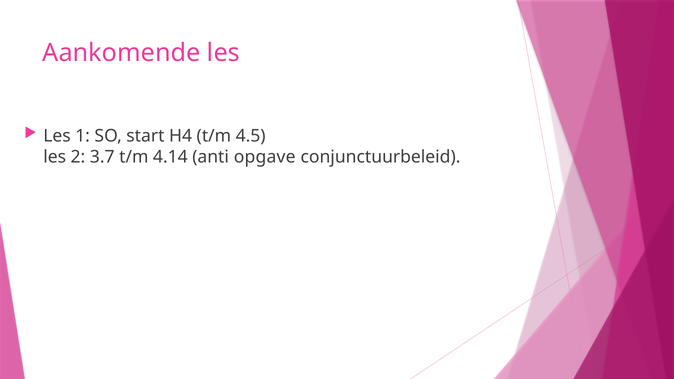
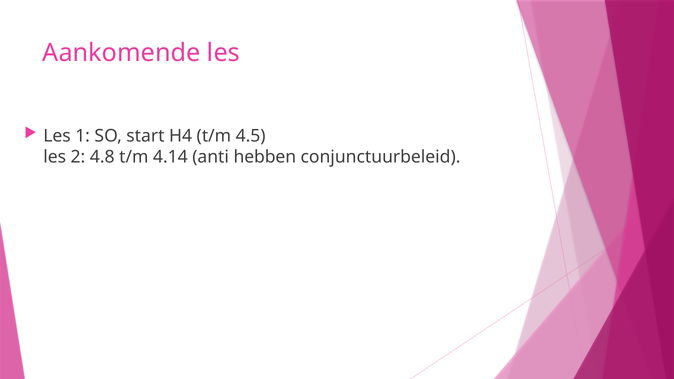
3.7: 3.7 -> 4.8 (102, 157)
opgave: opgave -> hebben (265, 157)
